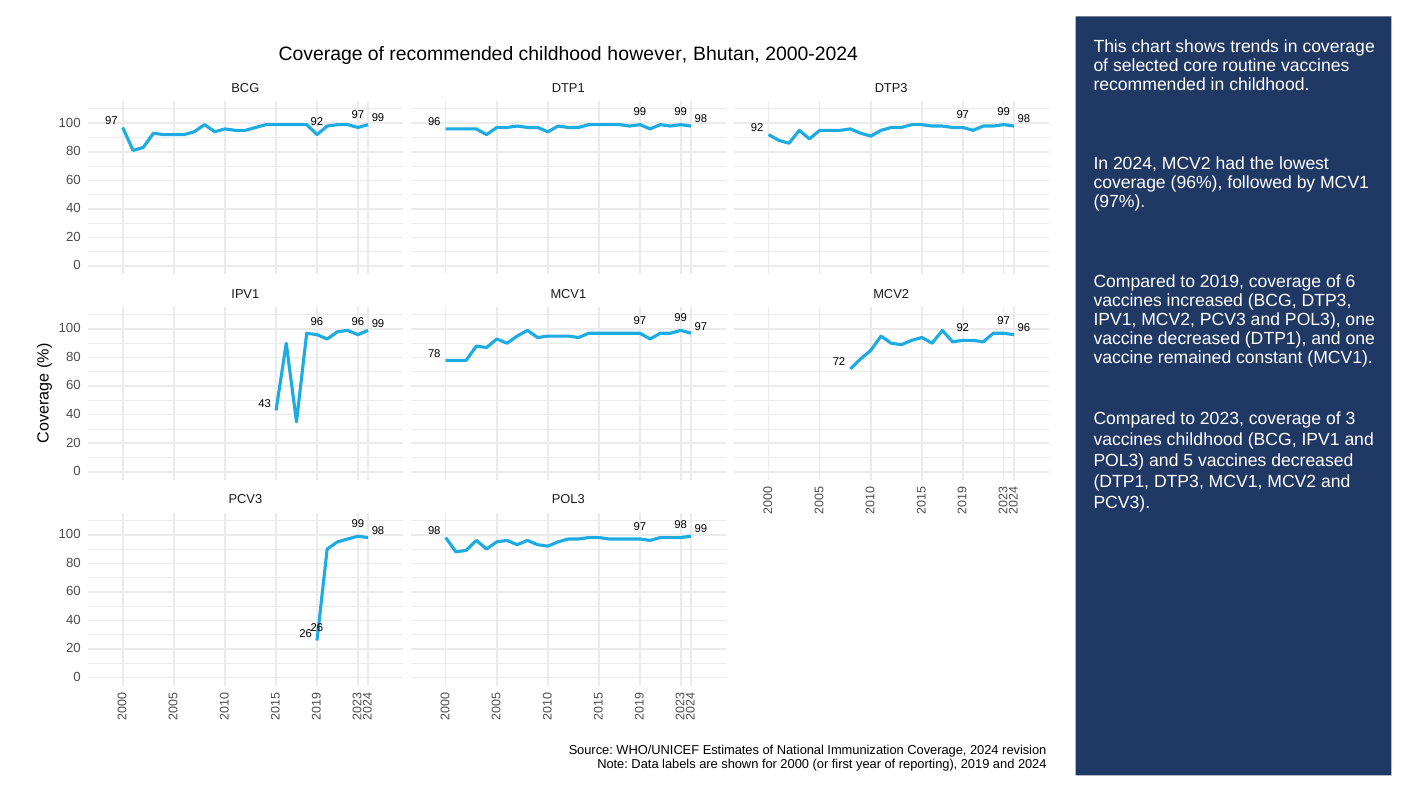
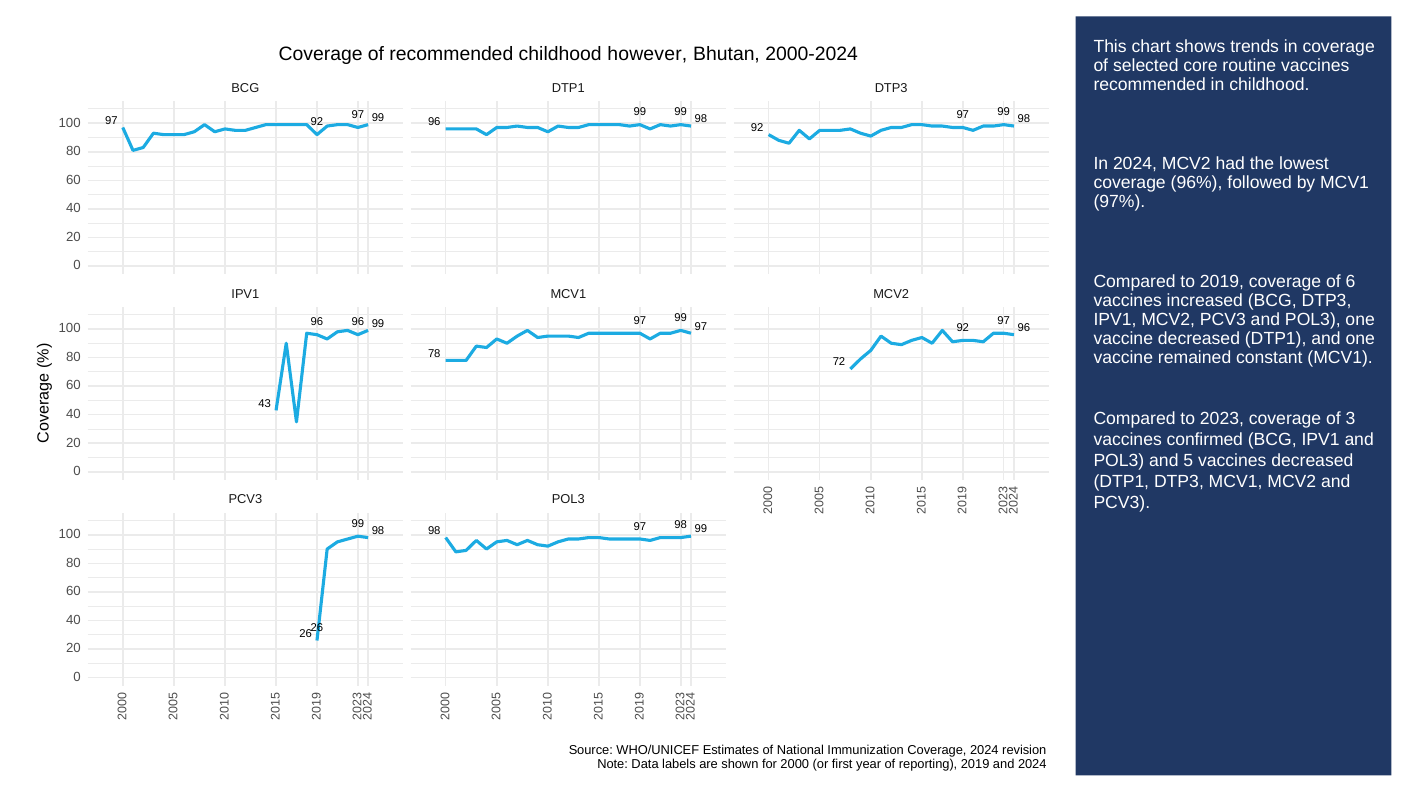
vaccines childhood: childhood -> confirmed (1205, 440)
